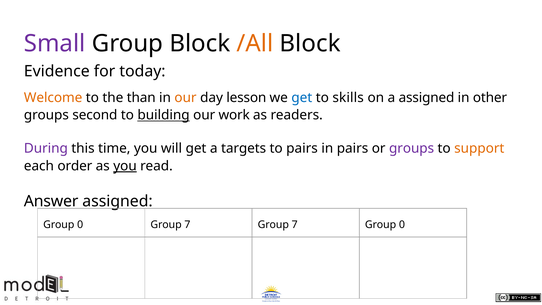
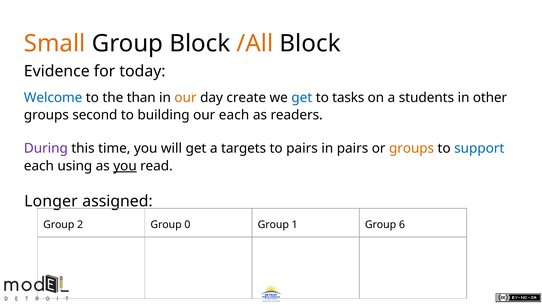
Small colour: purple -> orange (55, 44)
Welcome colour: orange -> blue (53, 98)
lesson: lesson -> create (246, 98)
skills: skills -> tasks (348, 98)
a assigned: assigned -> students (426, 98)
building underline: present -> none (164, 115)
our work: work -> each (234, 115)
groups colour: purple -> orange (412, 148)
support colour: orange -> blue (479, 148)
order: order -> using (75, 166)
Answer: Answer -> Longer (51, 201)
0: 0 -> 2 (80, 225)
7: 7 -> 0 (187, 225)
7: 7 -> 1 (295, 225)
0: 0 -> 6 (402, 225)
